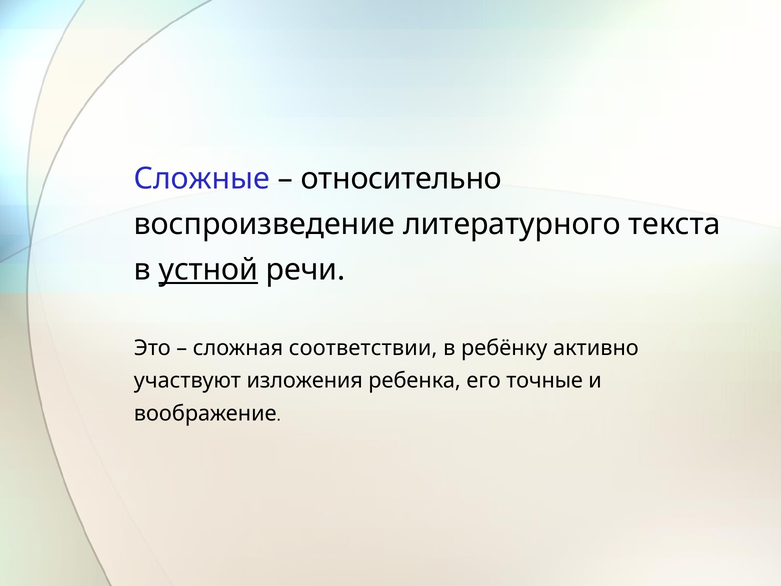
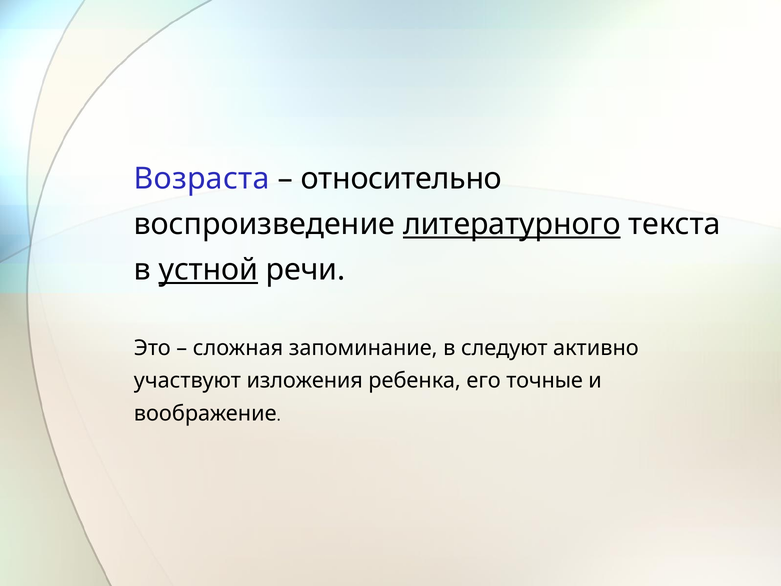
Сложные: Сложные -> Возраста (202, 179)
литературного underline: none -> present (512, 224)
соответствии: соответствии -> запоминание (363, 348)
ребёнку: ребёнку -> следуют (504, 348)
